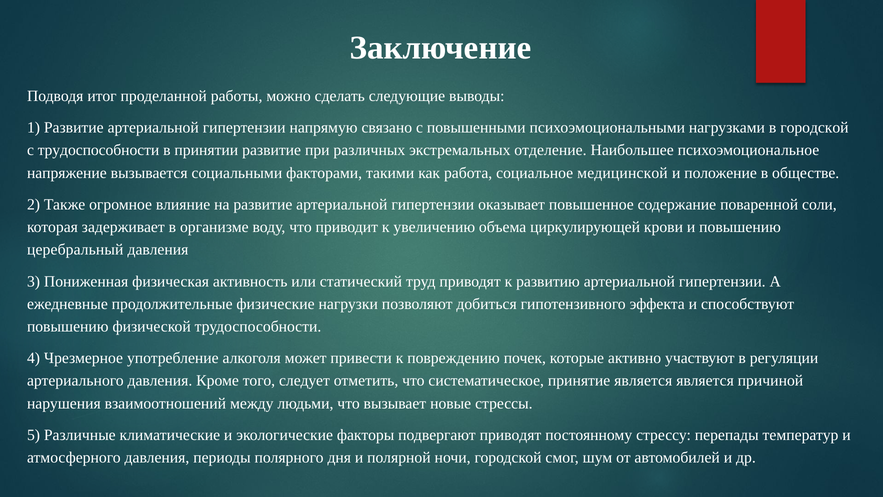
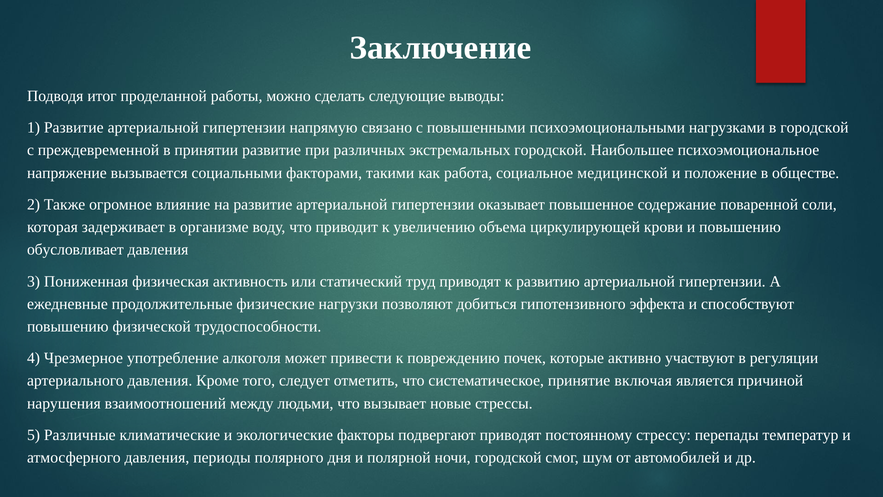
с трудоспособности: трудоспособности -> преждевременной (99, 150)
экстремальных отделение: отделение -> городской (551, 150)
церебральный: церебральный -> обусловливает (75, 250)
принятие является: является -> включая (643, 381)
